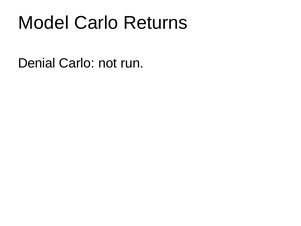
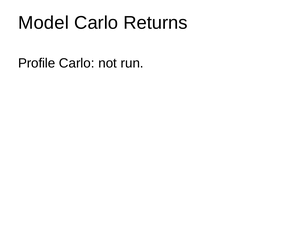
Denial: Denial -> Profile (37, 63)
